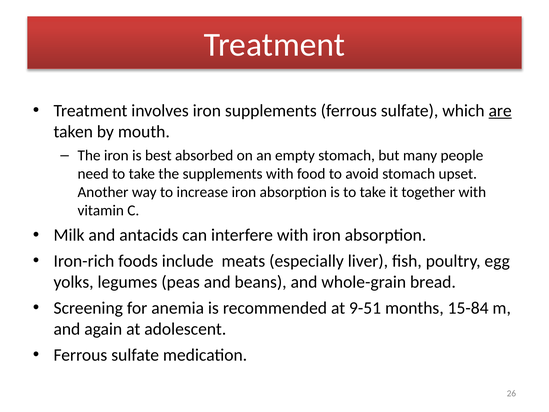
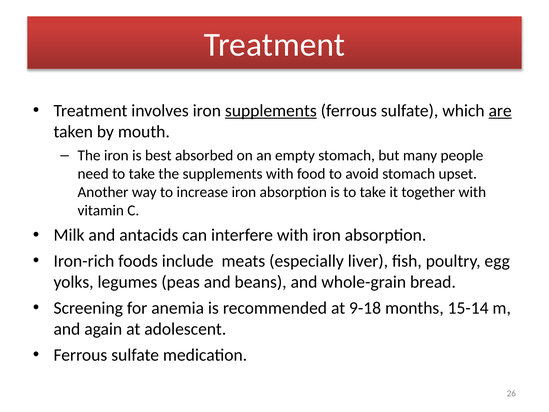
supplements underline: none -> present (271, 111)
9-51: 9-51 -> 9-18 (365, 308)
15-84: 15-84 -> 15-14 (468, 308)
